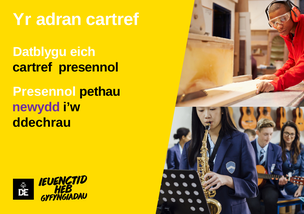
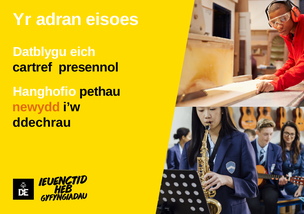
adran cartref: cartref -> eisoes (112, 20)
Presennol: Presennol -> Hanghoﬁo (45, 92)
newydd colour: purple -> orange (36, 107)
